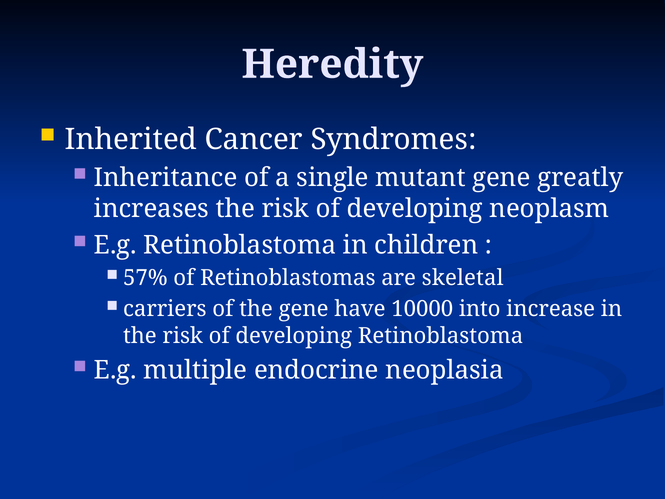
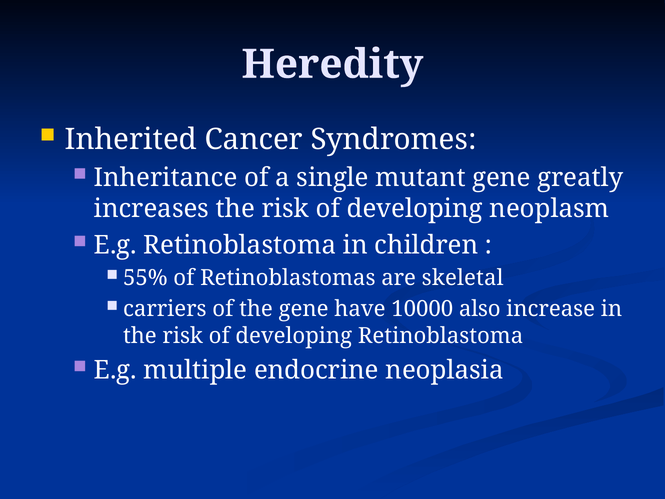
57%: 57% -> 55% (145, 278)
into: into -> also (480, 309)
